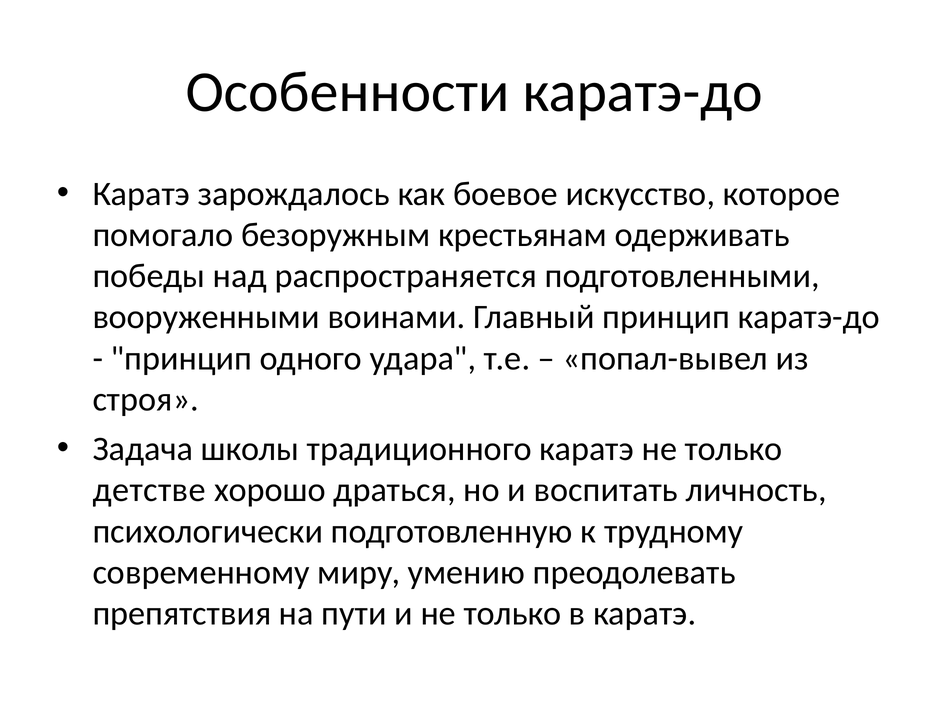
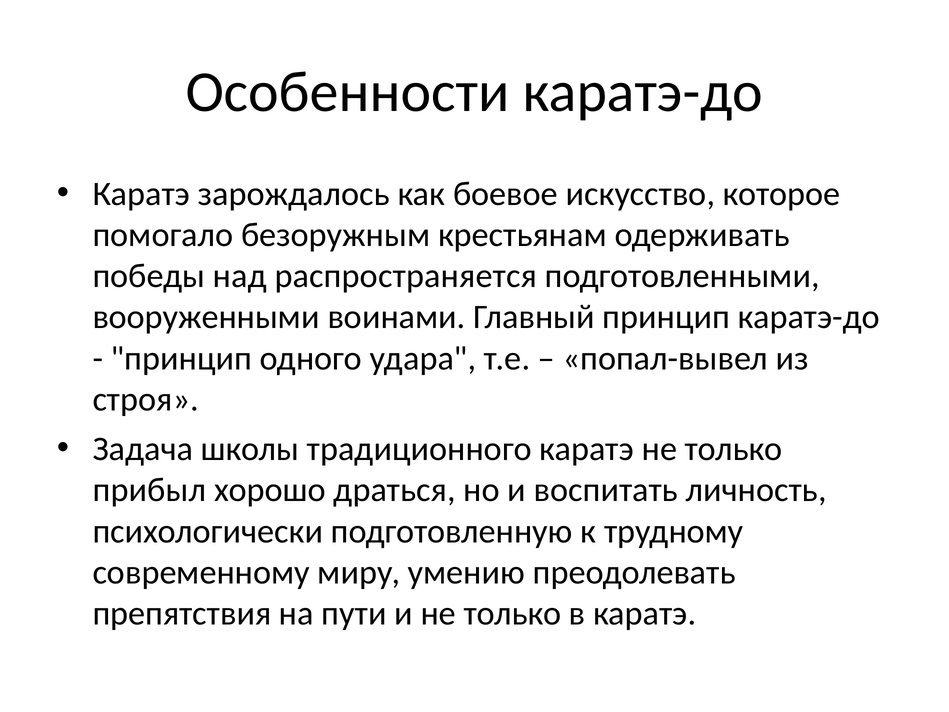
детстве: детстве -> прибыл (149, 490)
